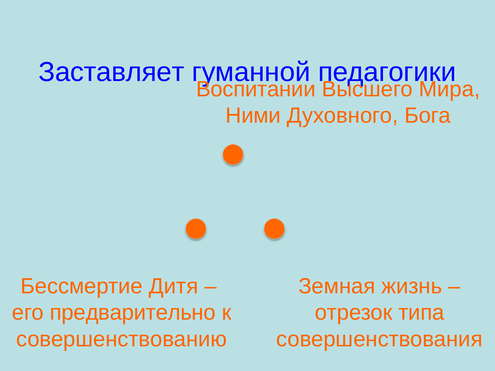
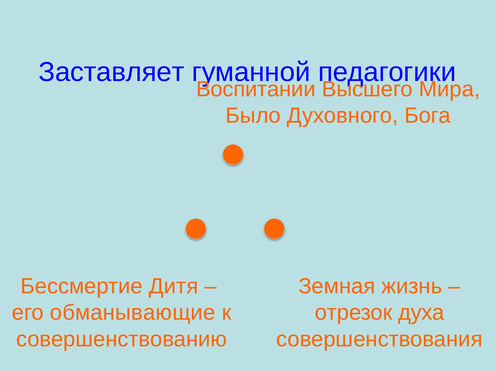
Ними: Ними -> Было (253, 116)
предварительно: предварительно -> обманывающие (133, 313)
типа: типа -> духа (421, 313)
